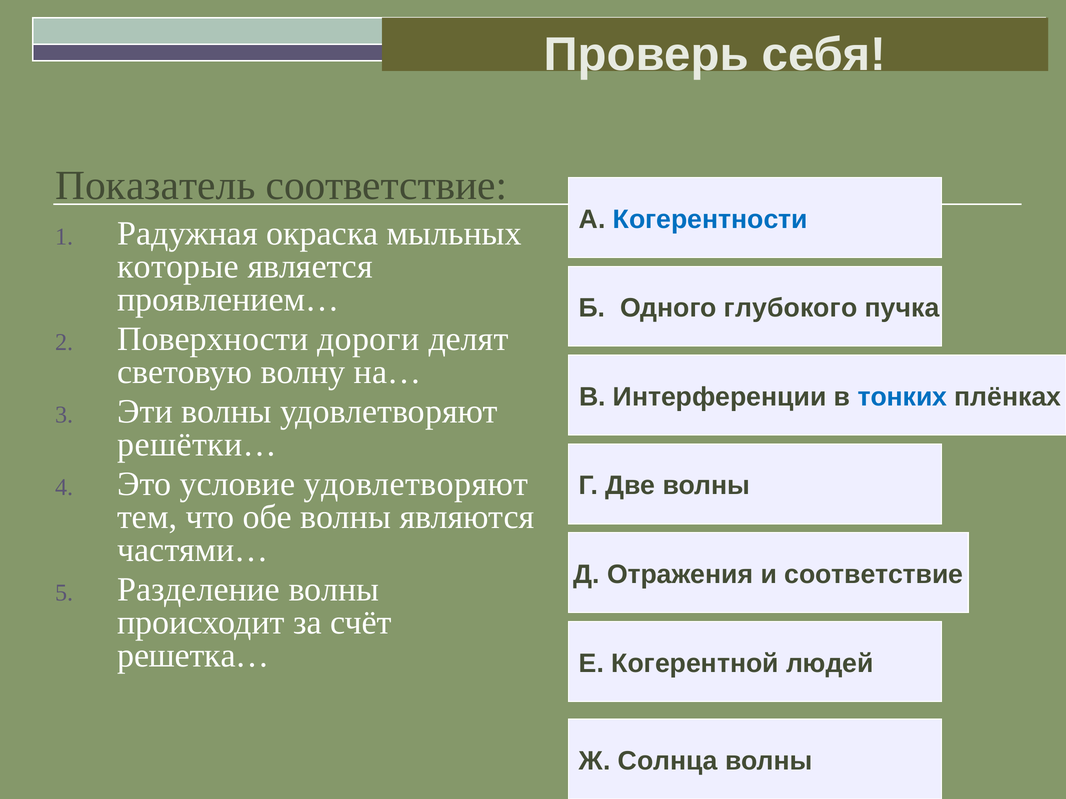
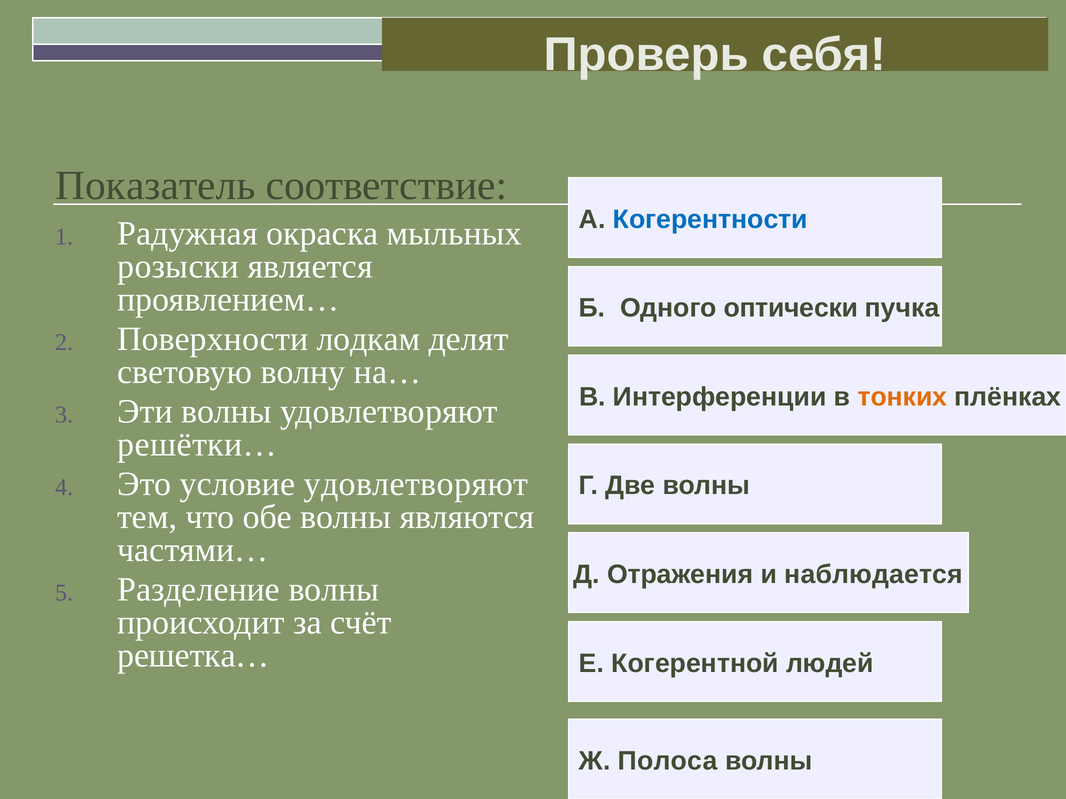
которые: которые -> розыски (178, 267)
глубокого: глубокого -> оптически (791, 308)
дороги: дороги -> лодкам (368, 339)
тонких colour: blue -> orange (902, 397)
и соответствие: соответствие -> наблюдается (874, 575)
Солнца: Солнца -> Полоса (668, 761)
